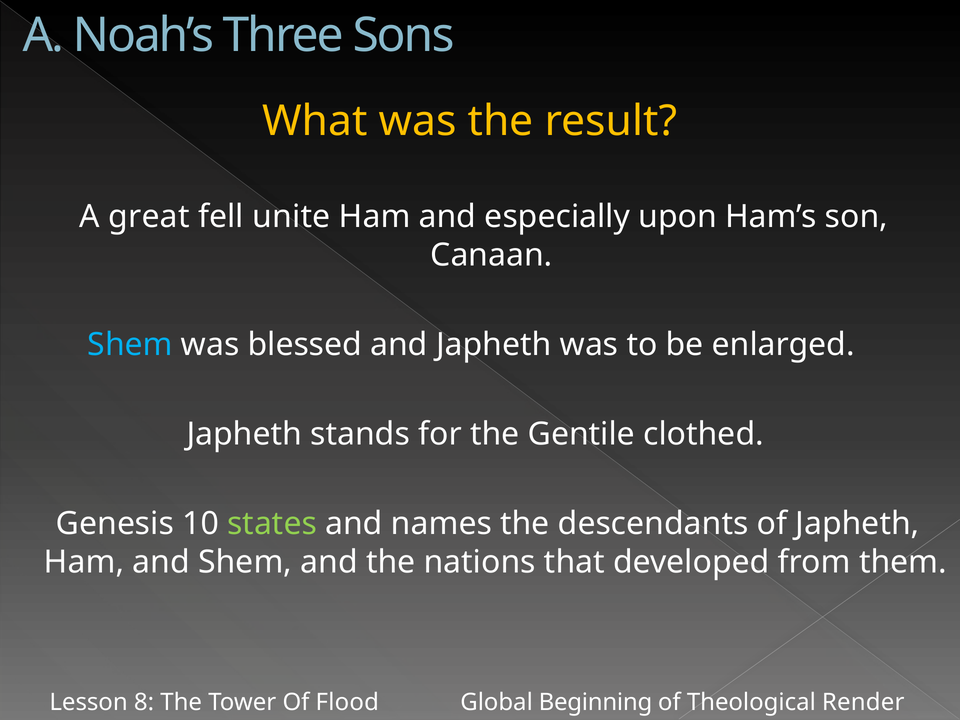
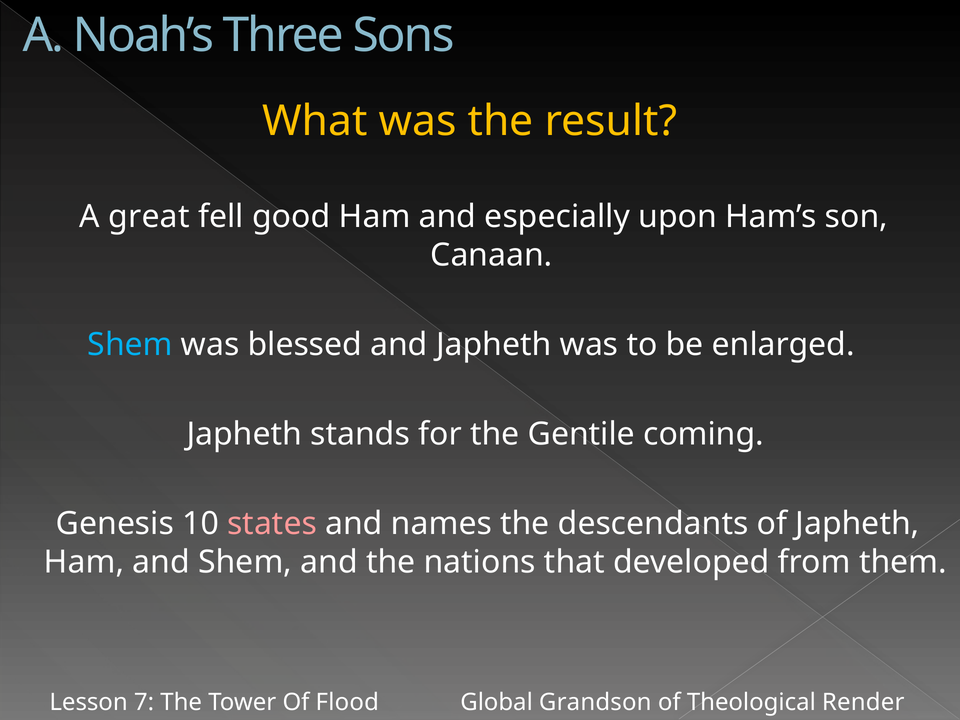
unite: unite -> good (291, 217)
clothed: clothed -> coming (704, 434)
states colour: light green -> pink (272, 524)
8: 8 -> 7 (144, 703)
Beginning: Beginning -> Grandson (595, 703)
